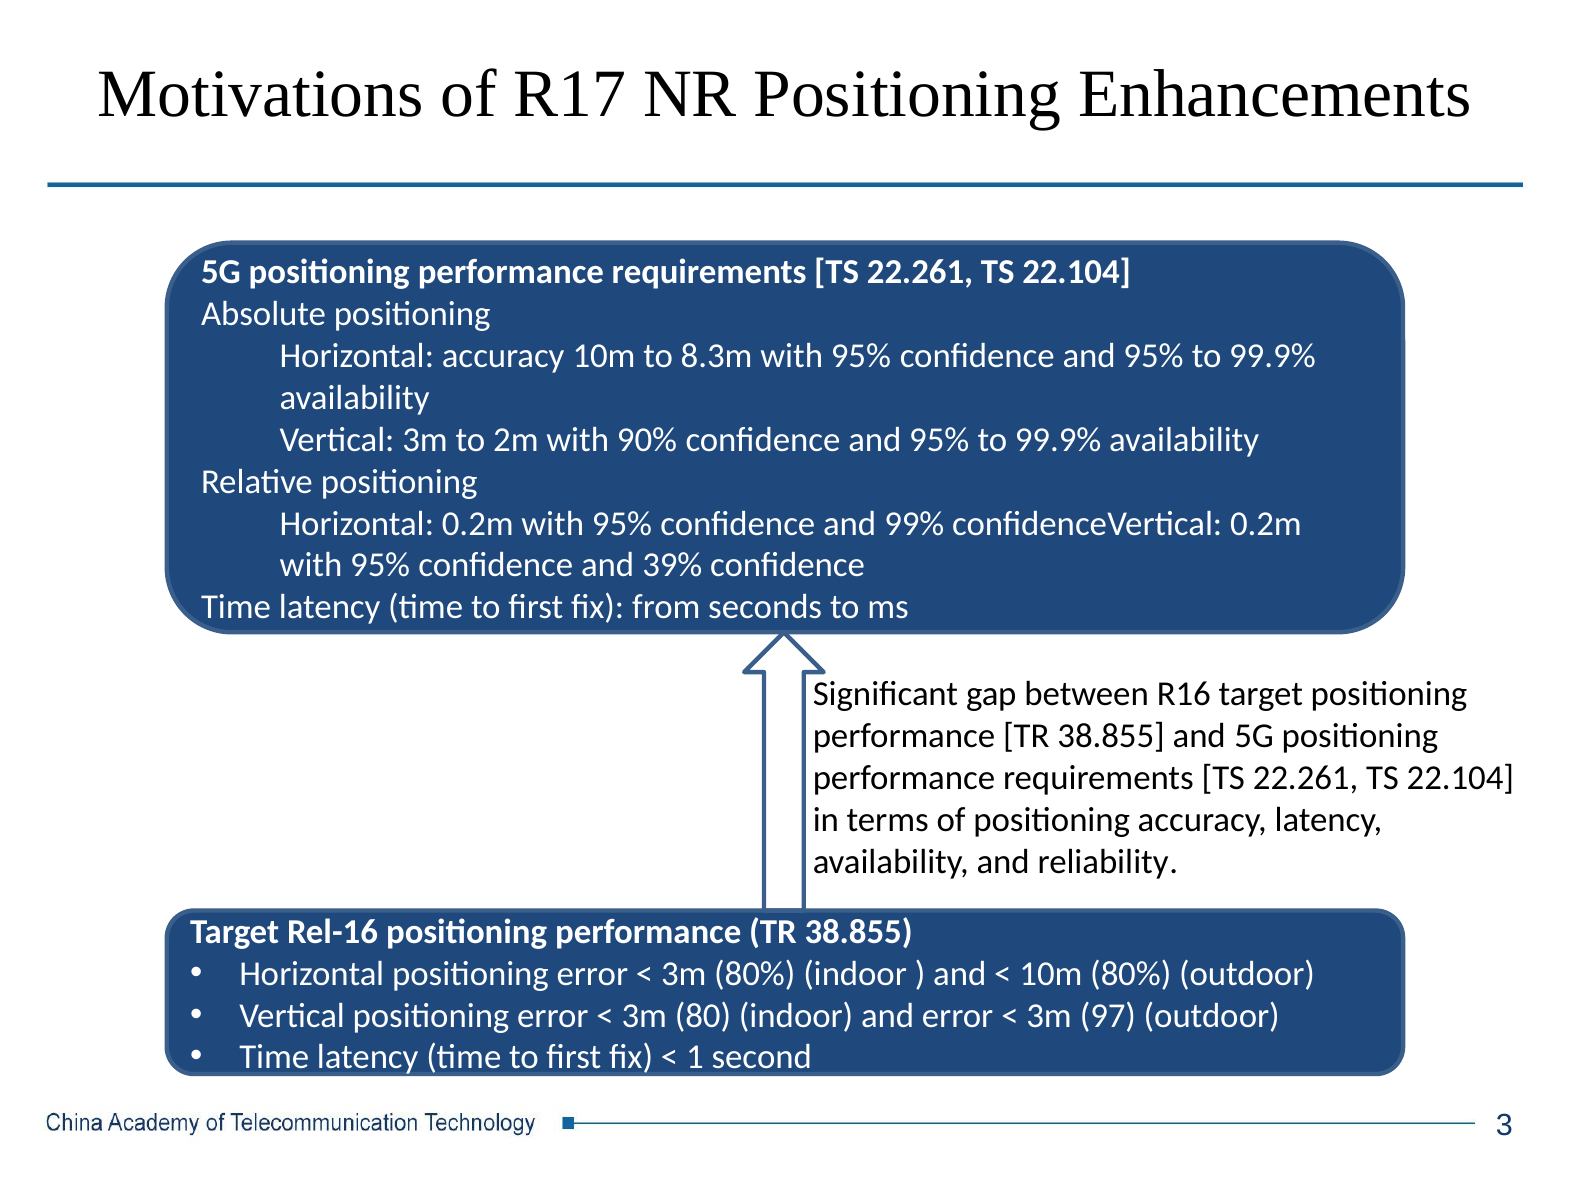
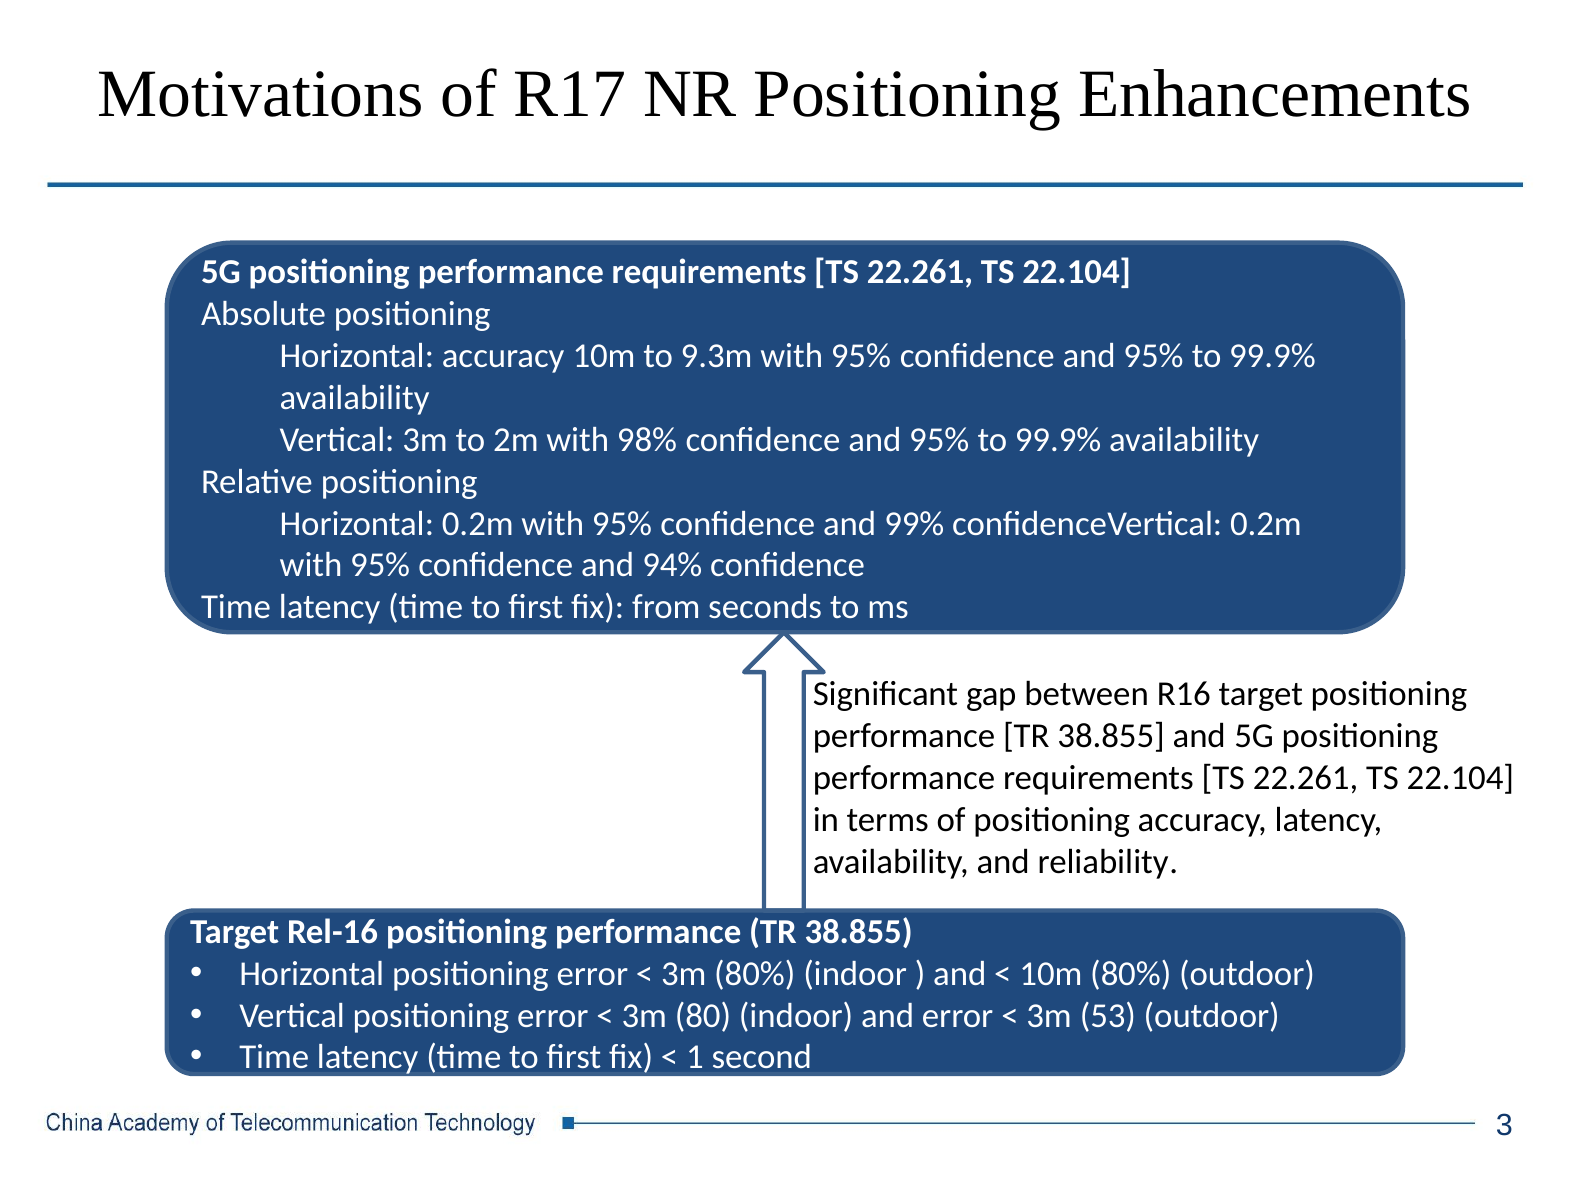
8.3m: 8.3m -> 9.3m (717, 356)
90%: 90% -> 98% (647, 440)
39%: 39% -> 94% (672, 565)
97: 97 -> 53 (1108, 1015)
